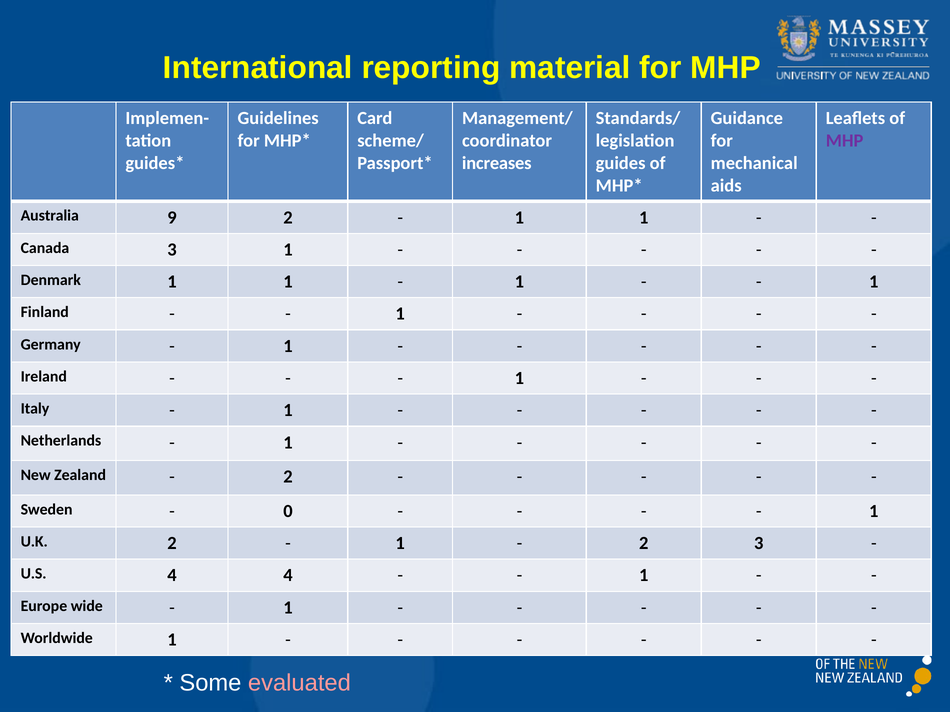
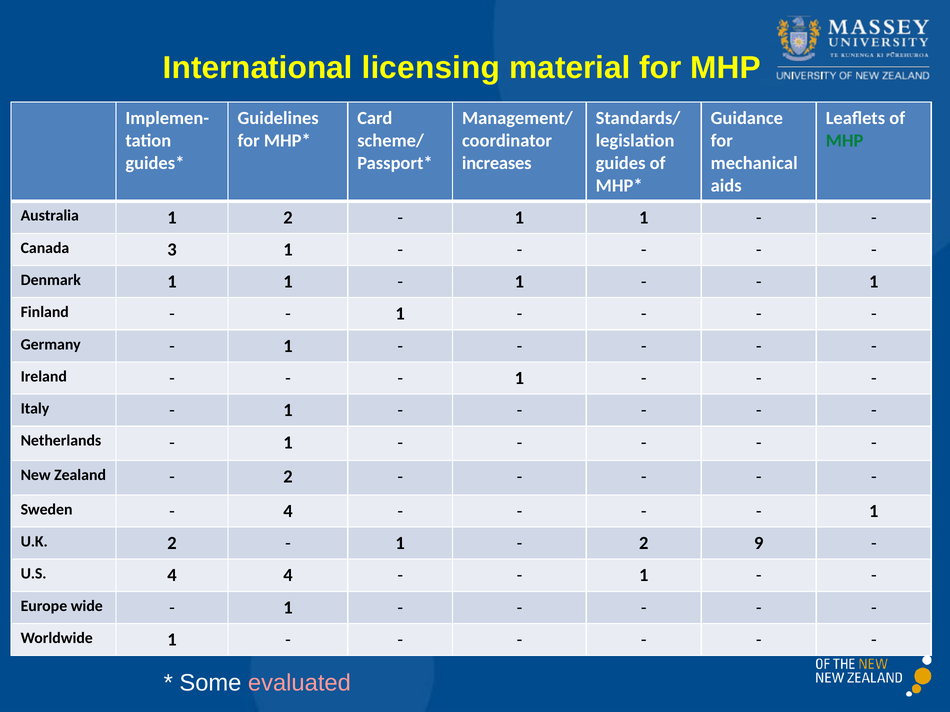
reporting: reporting -> licensing (431, 68)
MHP colour: purple -> green (845, 141)
Australia 9: 9 -> 1 (172, 218)
0: 0 -> 4 (288, 511)
2 3: 3 -> 9 (759, 544)
